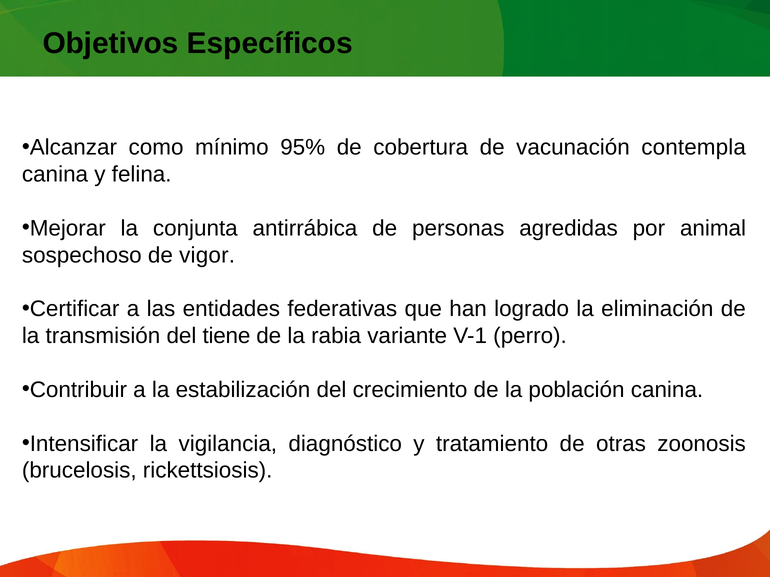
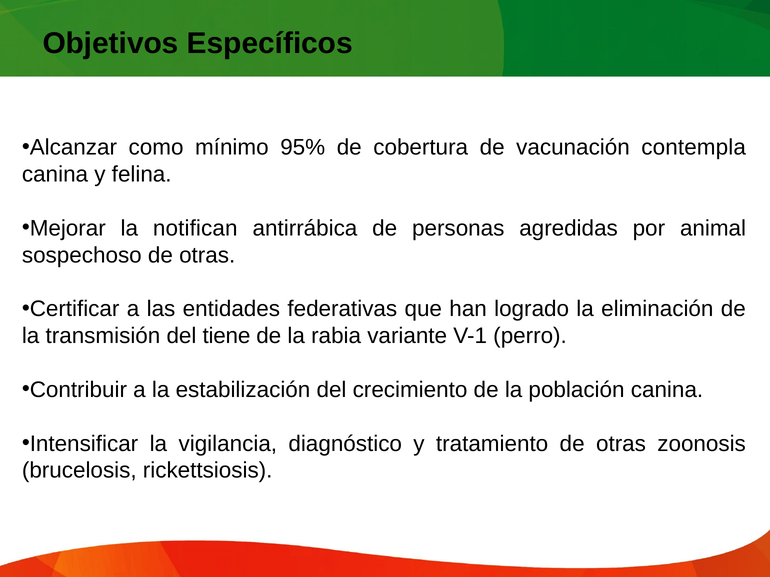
conjunta: conjunta -> notifican (195, 228)
sospechoso de vigor: vigor -> otras (207, 255)
